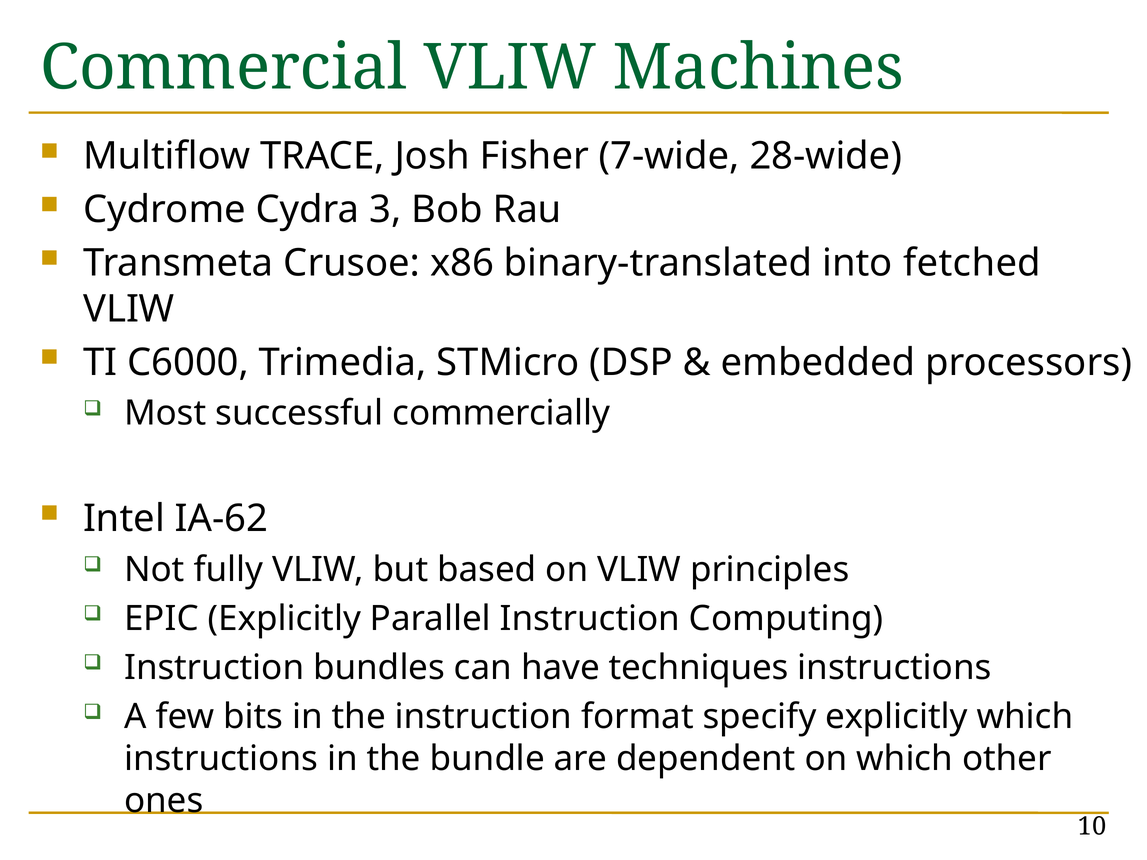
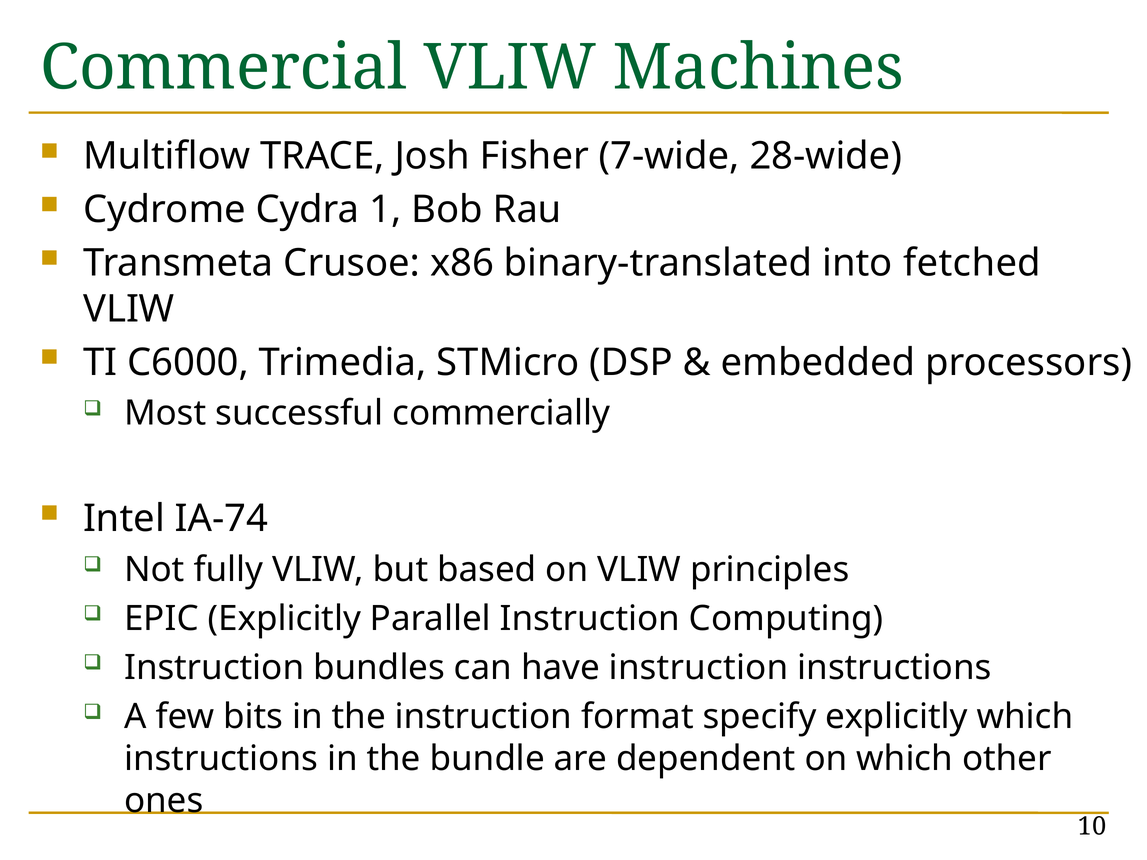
3: 3 -> 1 (385, 210)
IA-62: IA-62 -> IA-74 (222, 519)
have techniques: techniques -> instruction (699, 668)
